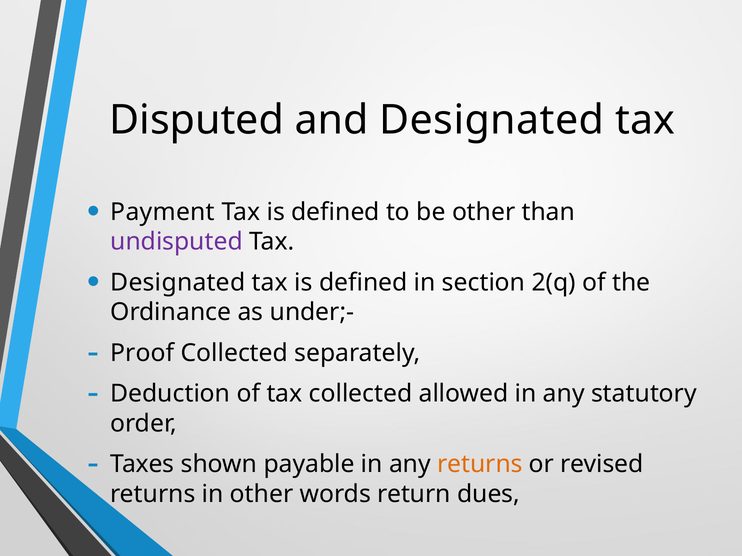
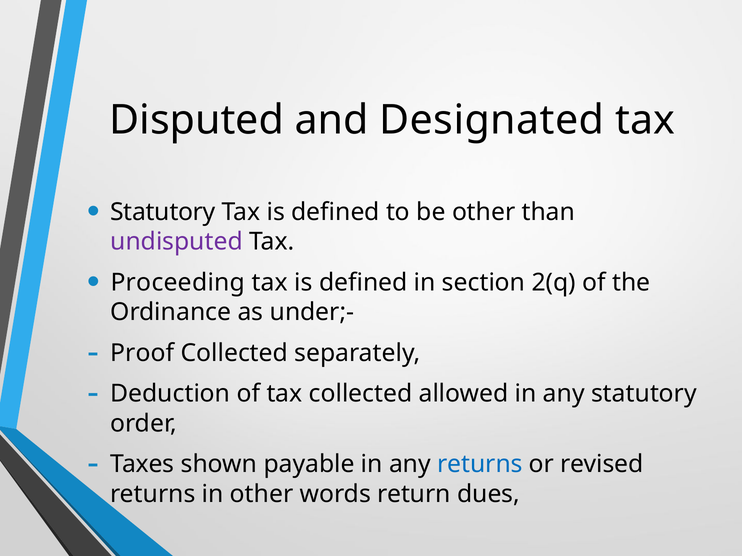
Payment: Payment -> Statutory (163, 212)
Designated: Designated -> Proceeding (178, 283)
returns colour: orange -> blue (480, 465)
